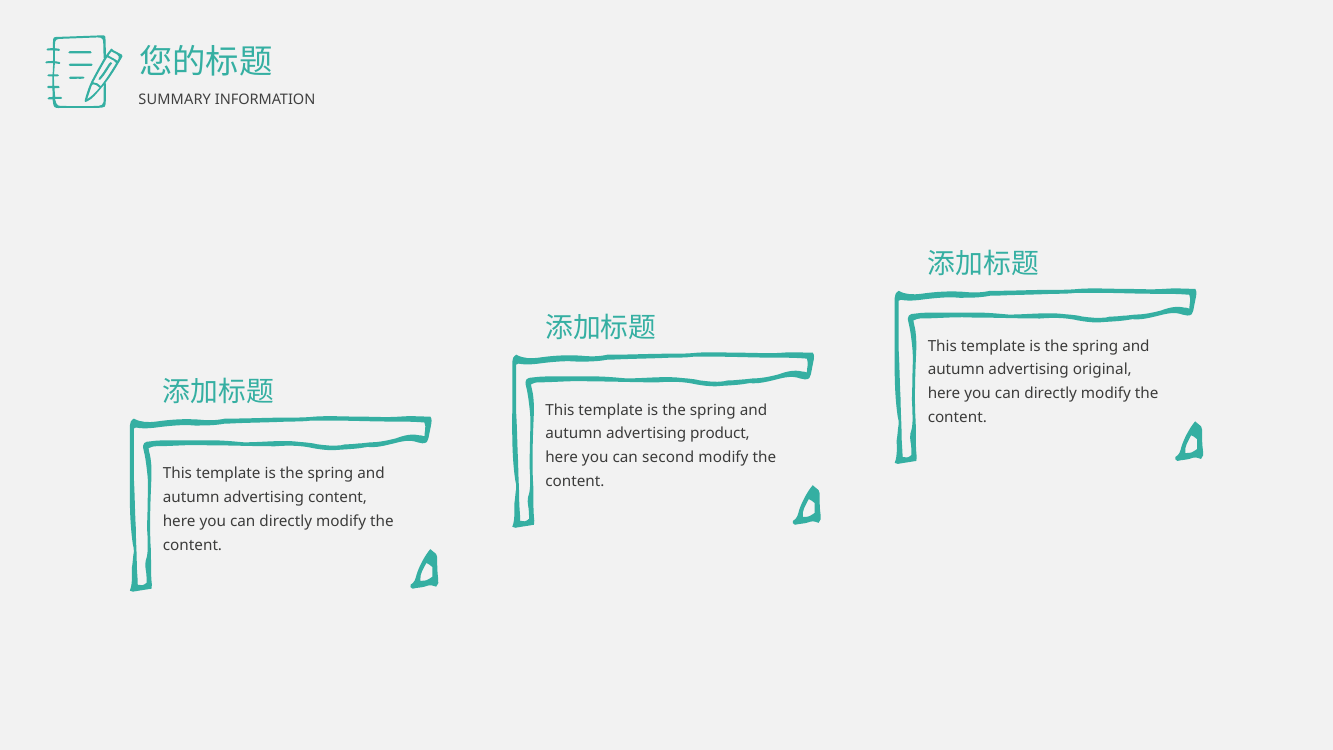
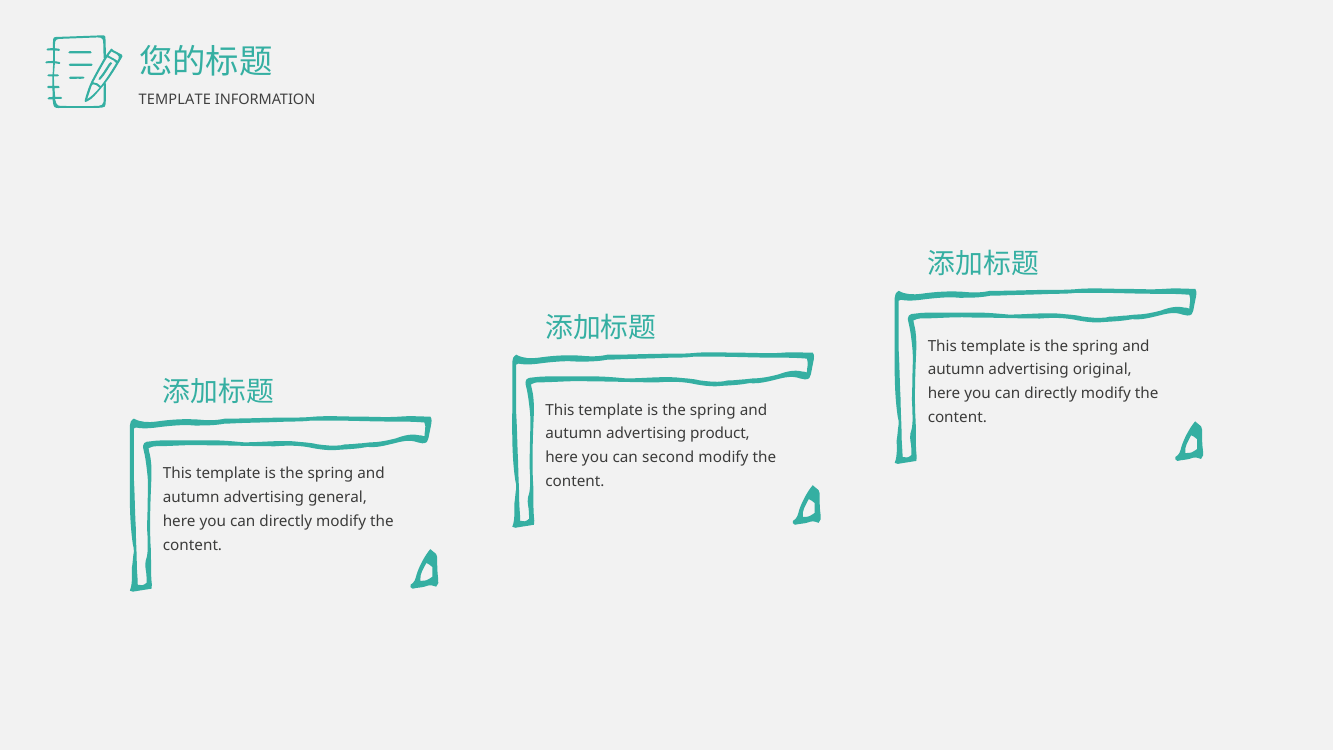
SUMMARY: SUMMARY -> TEMPLATE (175, 100)
advertising content: content -> general (338, 498)
